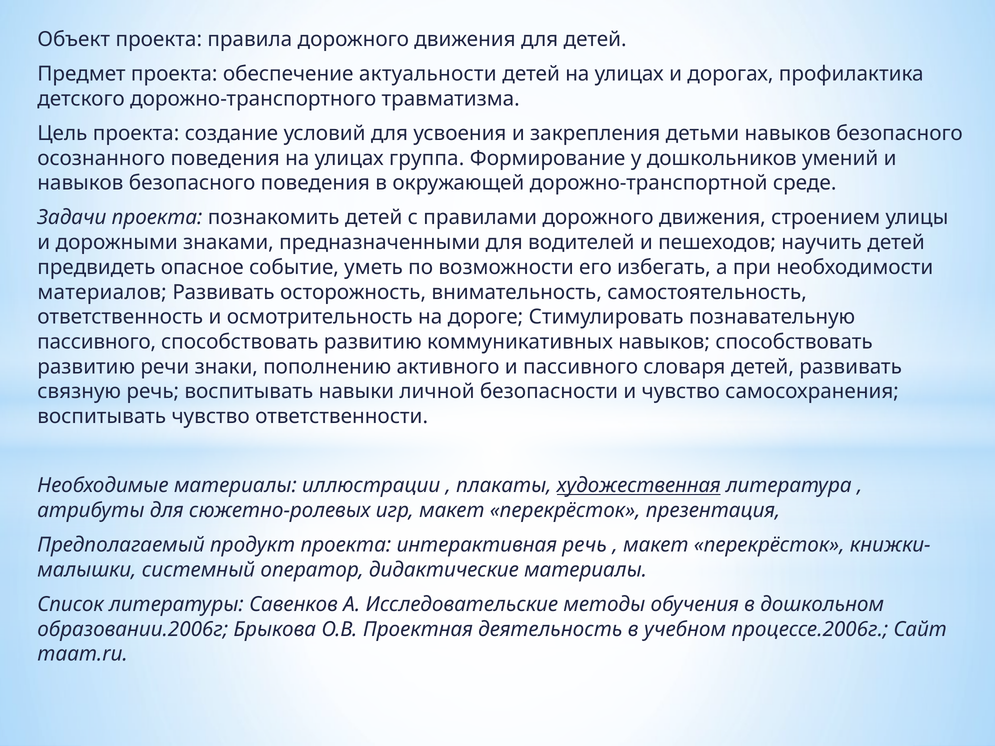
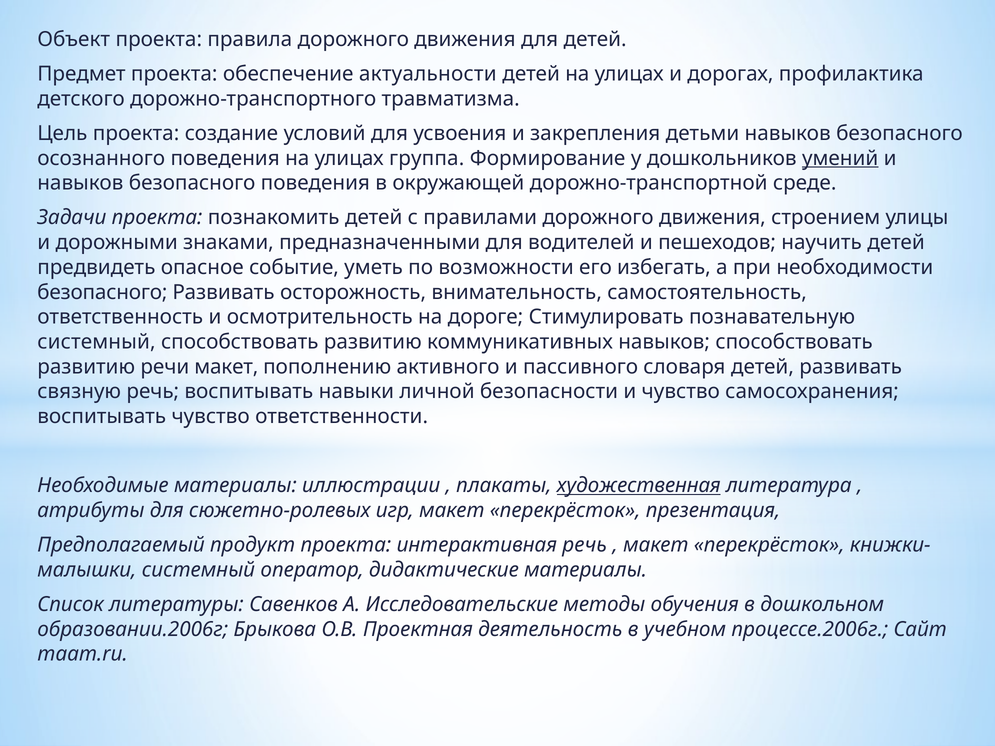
умений underline: none -> present (840, 158)
материалов: материалов -> безопасного (102, 292)
пассивного: пассивного -> системный (96, 342)
речи знаки: знаки -> макет (226, 367)
